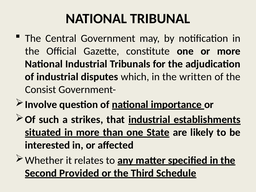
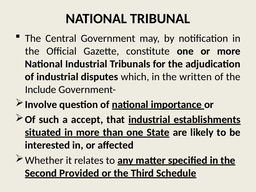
Consist: Consist -> Include (41, 89)
strikes: strikes -> accept (87, 120)
